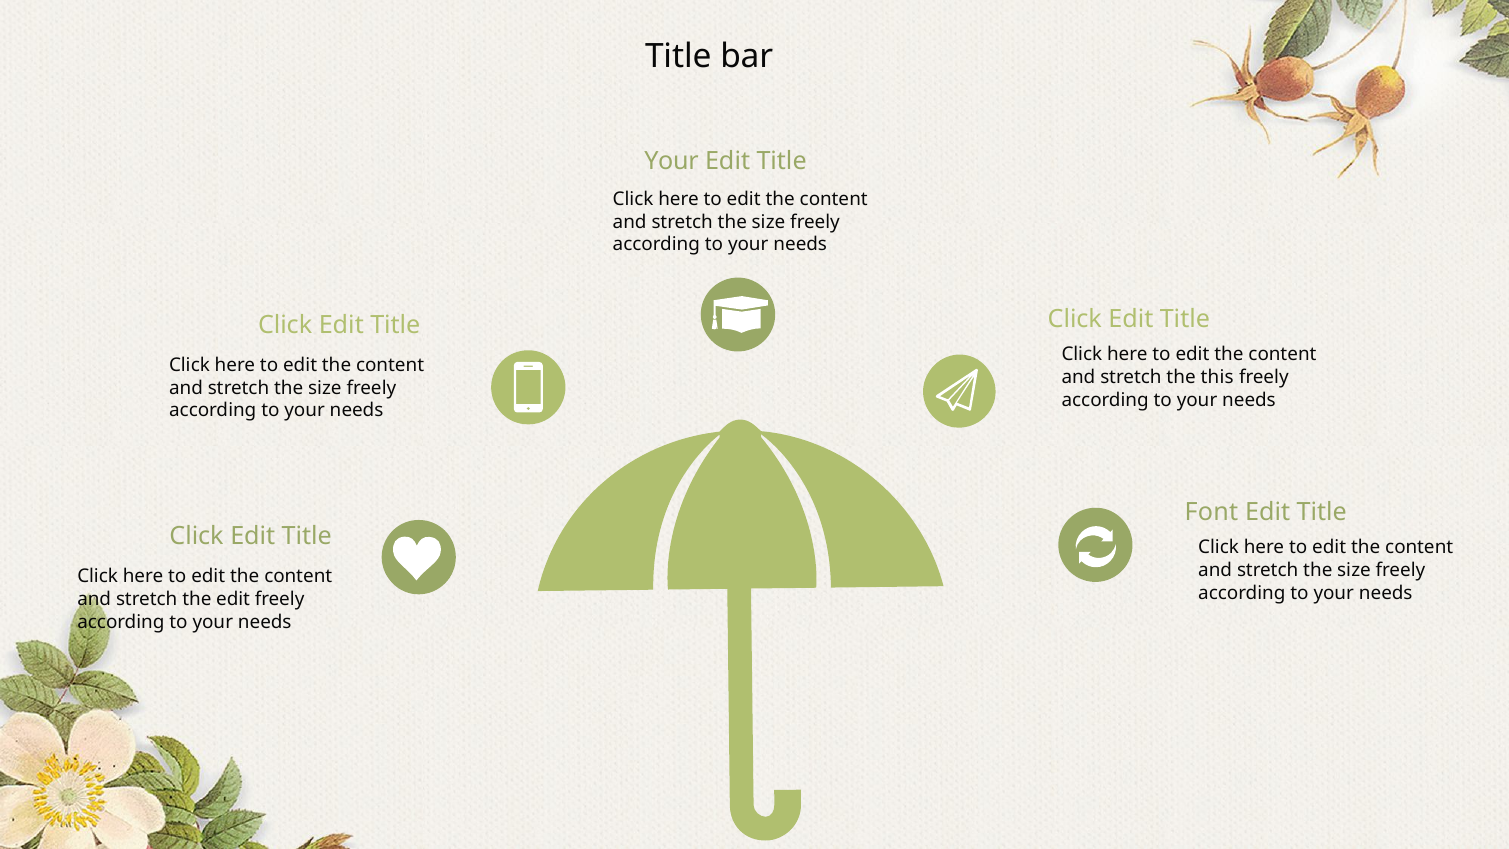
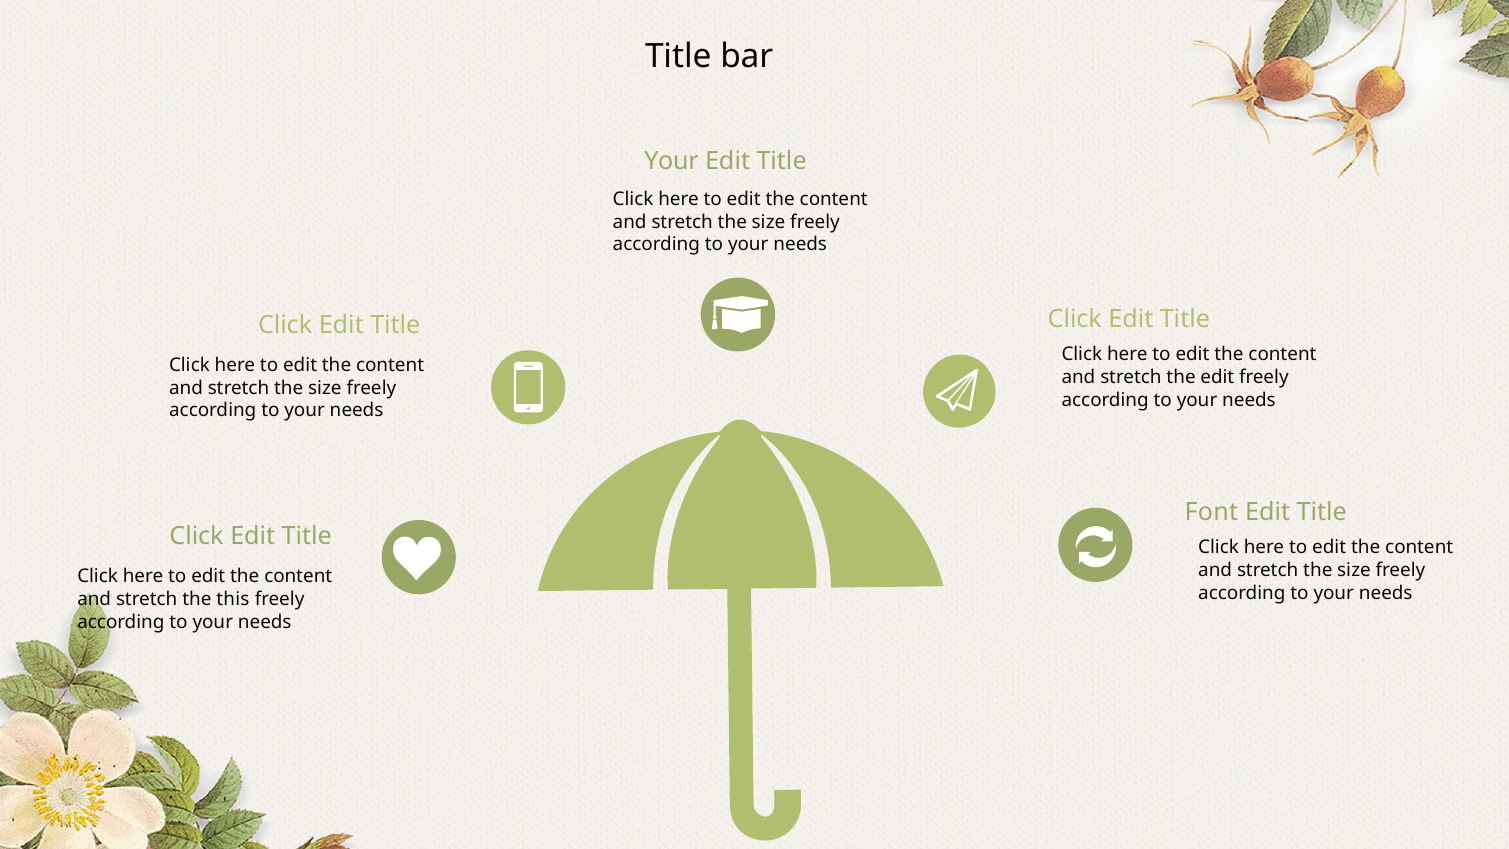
the this: this -> edit (1217, 377)
the edit: edit -> this (233, 599)
